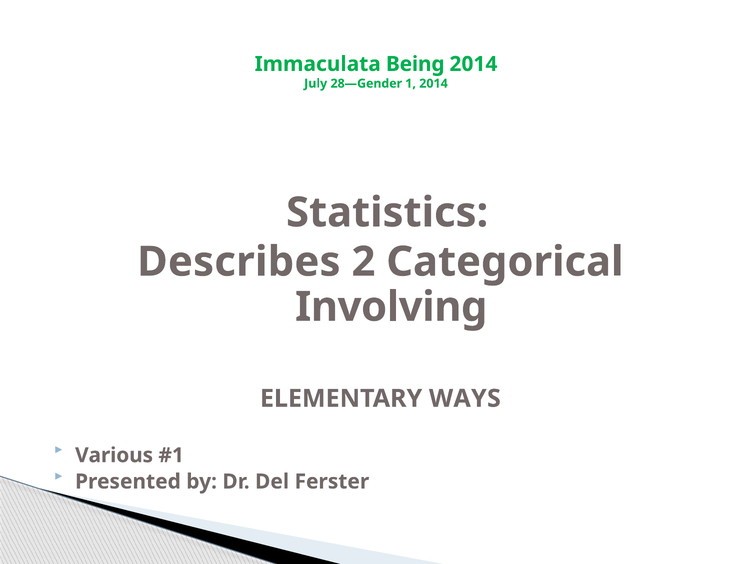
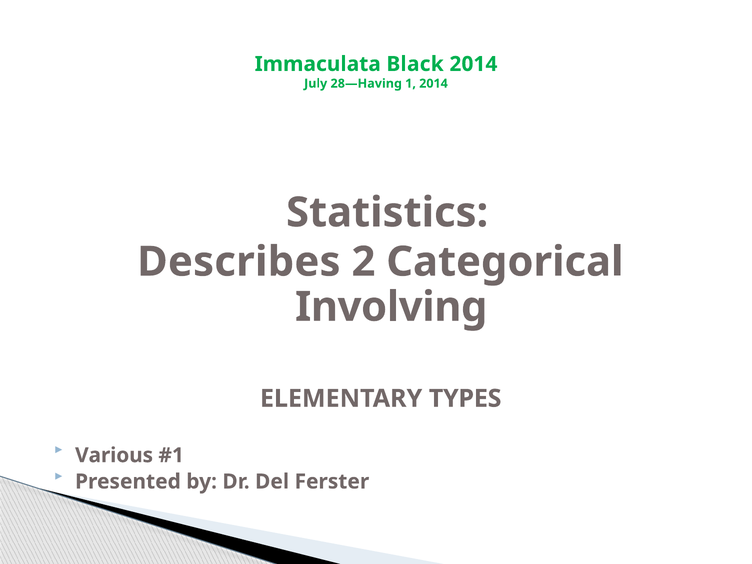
Being: Being -> Black (415, 64)
28—Gender: 28—Gender -> 28—Having (366, 84)
WAYS: WAYS -> TYPES (465, 399)
